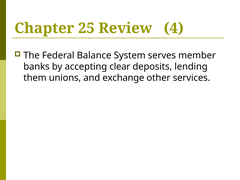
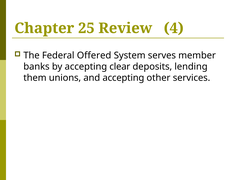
Balance: Balance -> Offered (94, 55)
and exchange: exchange -> accepting (123, 78)
